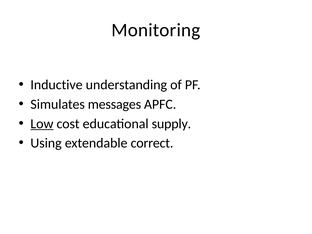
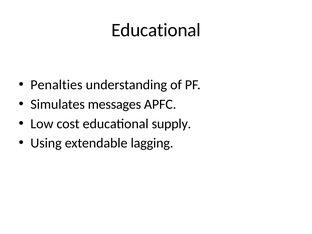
Monitoring: Monitoring -> Educational (156, 30)
Inductive: Inductive -> Penalties (56, 85)
Low underline: present -> none (42, 124)
correct: correct -> lagging (152, 143)
